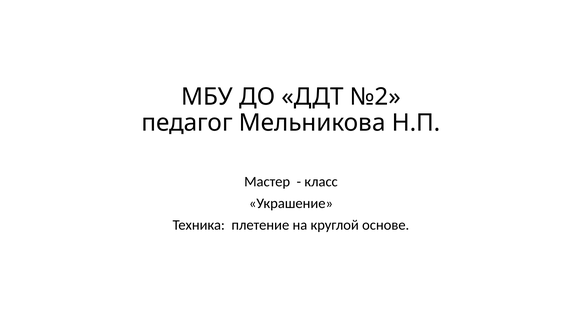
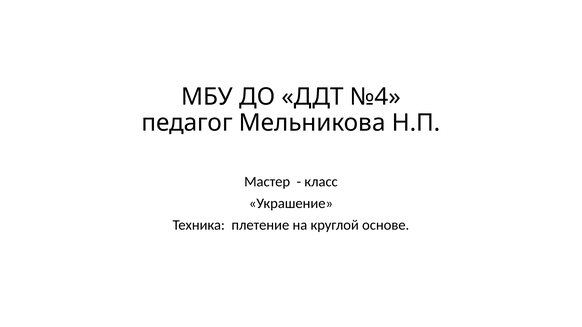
№2: №2 -> №4 (375, 97)
